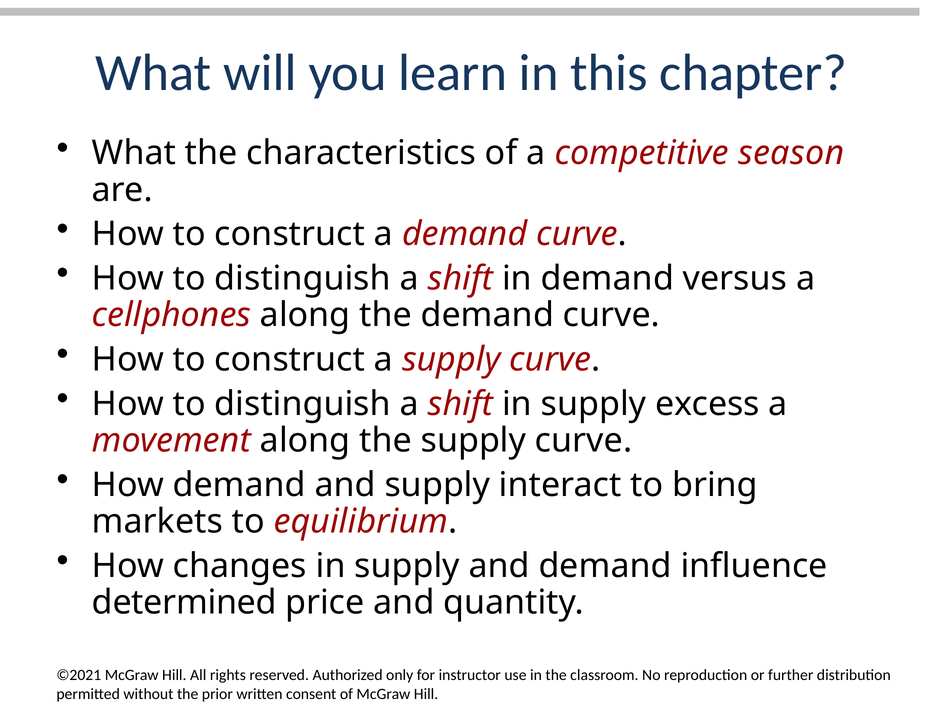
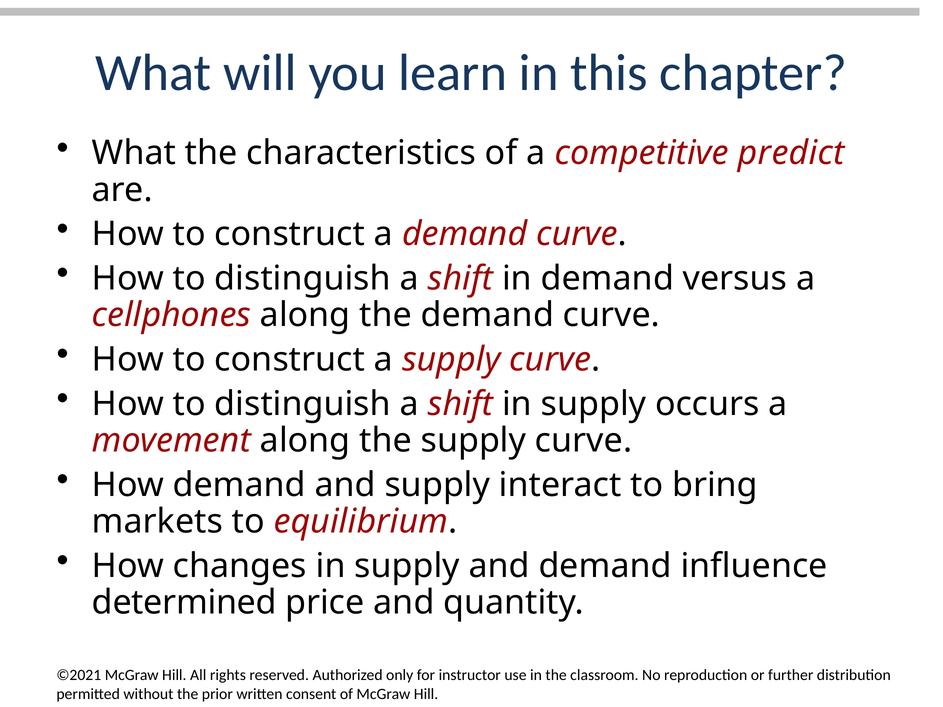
season: season -> predict (791, 153)
excess: excess -> occurs (707, 404)
